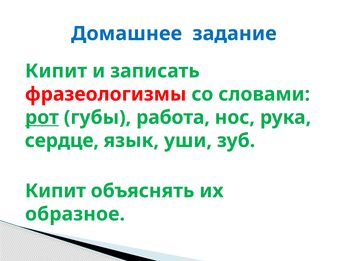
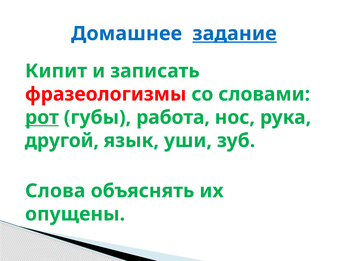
задание underline: none -> present (235, 34)
сердце: сердце -> другой (62, 141)
Кипит: Кипит -> Слова (55, 191)
образное: образное -> опущены (75, 214)
